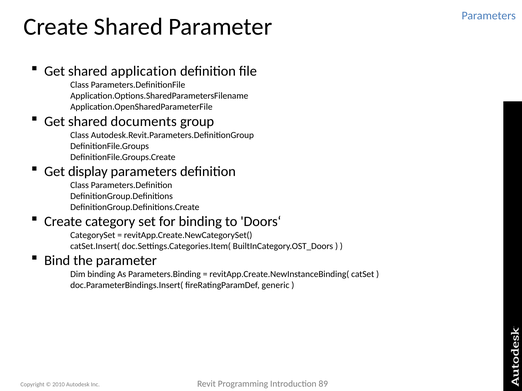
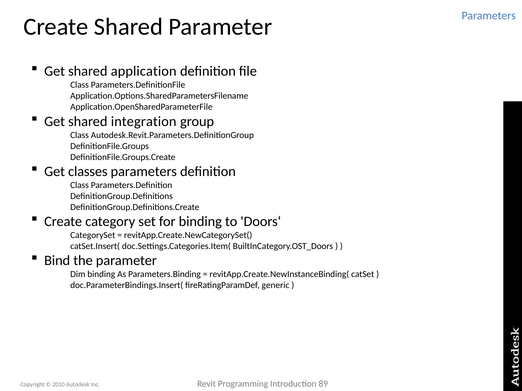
documents: documents -> integration (144, 122)
display: display -> classes (88, 172)
